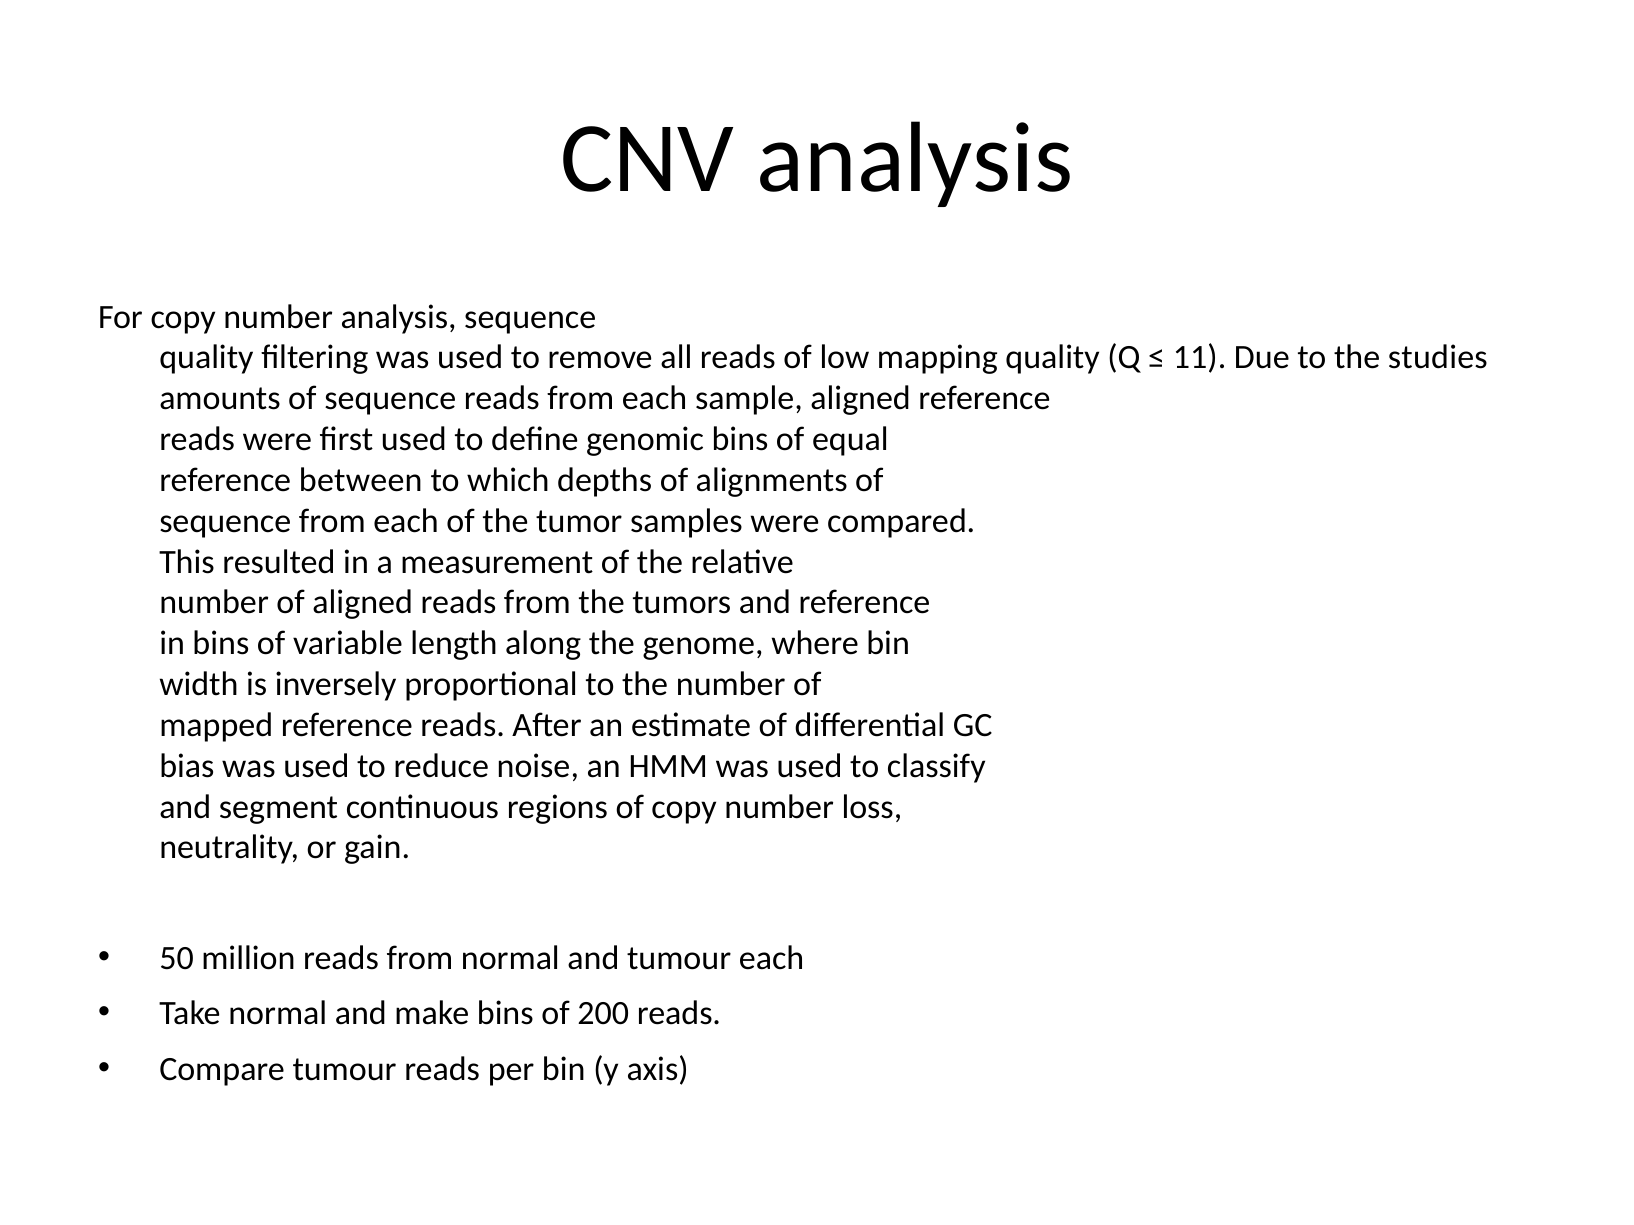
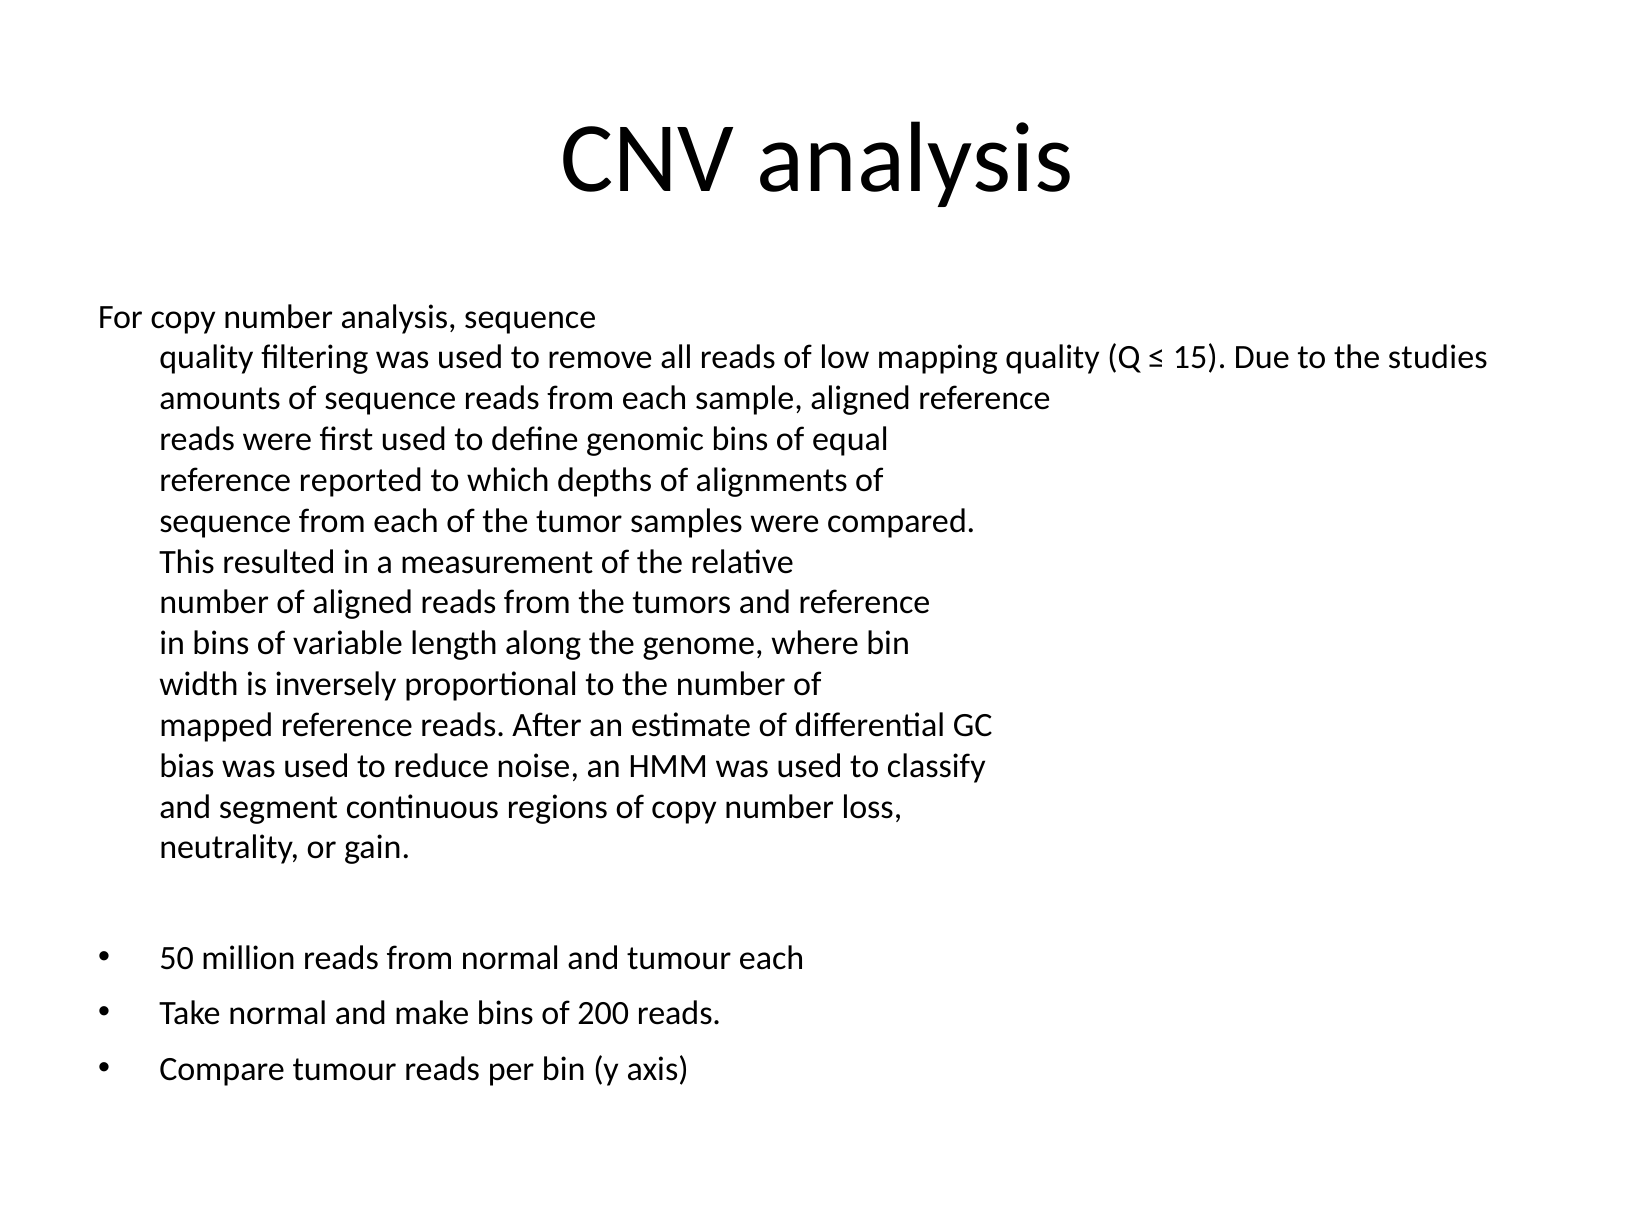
11: 11 -> 15 (1200, 358)
between: between -> reported (361, 480)
